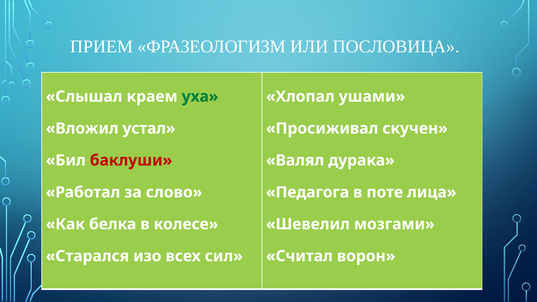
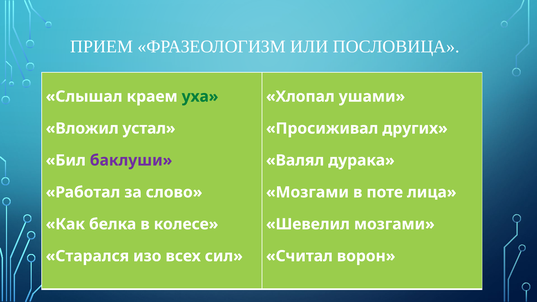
скучен: скучен -> других (415, 128)
баклуши colour: red -> purple (131, 160)
Педагога: Педагога -> Мозгами (307, 192)
